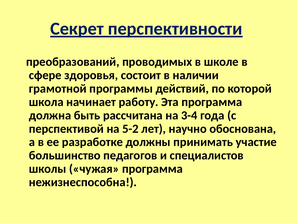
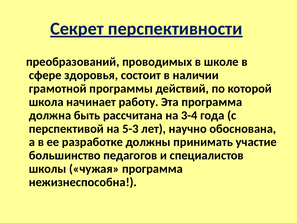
5-2: 5-2 -> 5-3 (130, 129)
